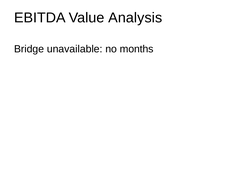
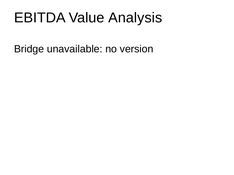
months: months -> version (137, 49)
